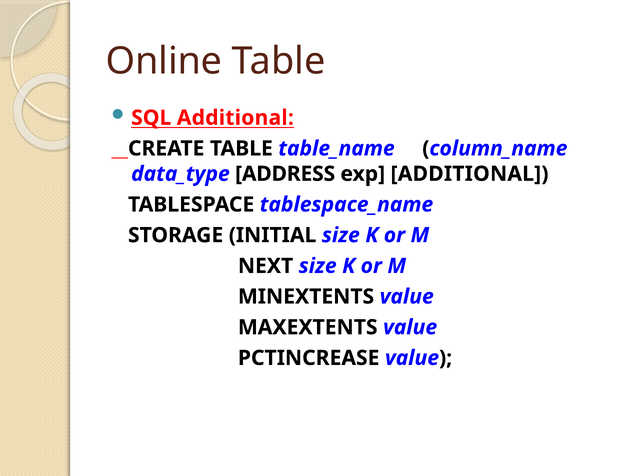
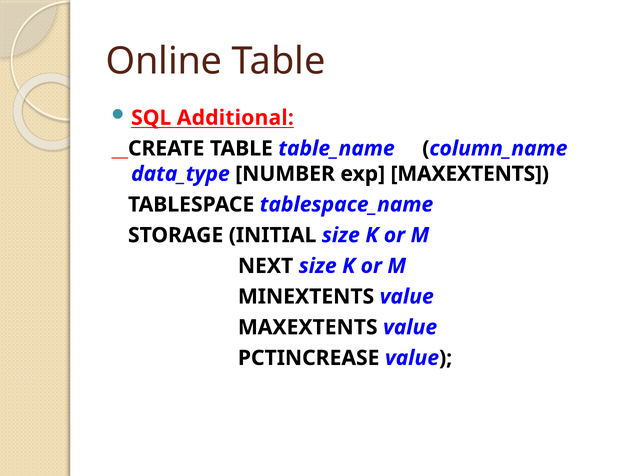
ADDRESS: ADDRESS -> NUMBER (285, 174)
exp ADDITIONAL: ADDITIONAL -> MAXEXTENTS (470, 174)
